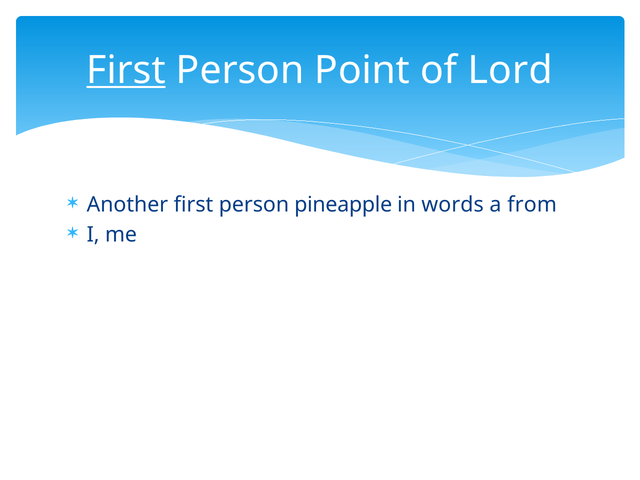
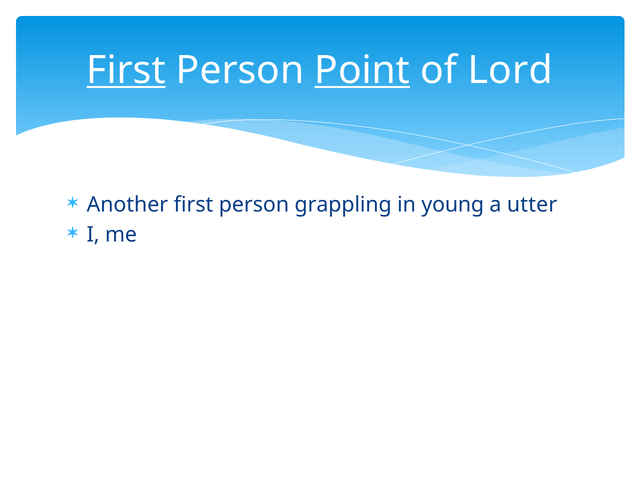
Point underline: none -> present (362, 70)
pineapple: pineapple -> grappling (343, 205)
words: words -> young (453, 205)
from: from -> utter (532, 205)
